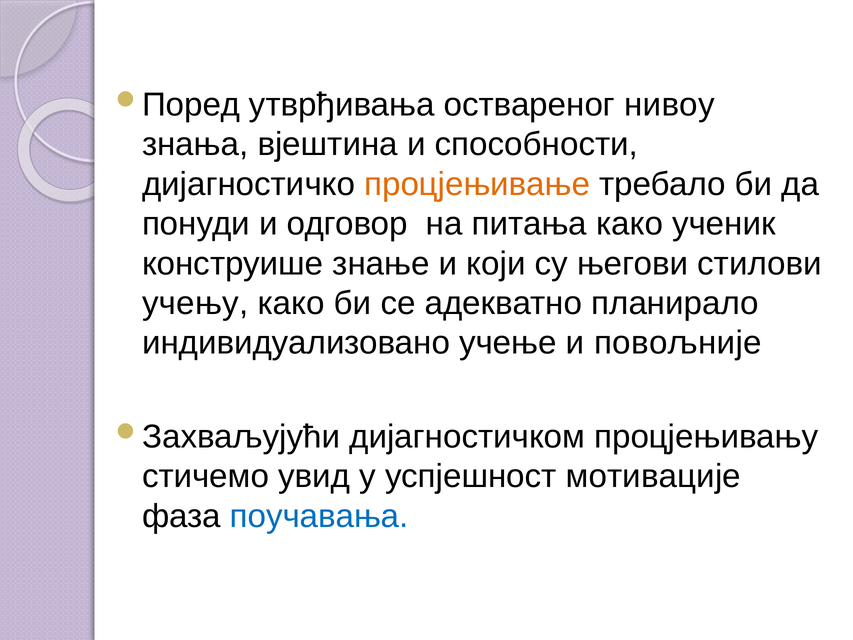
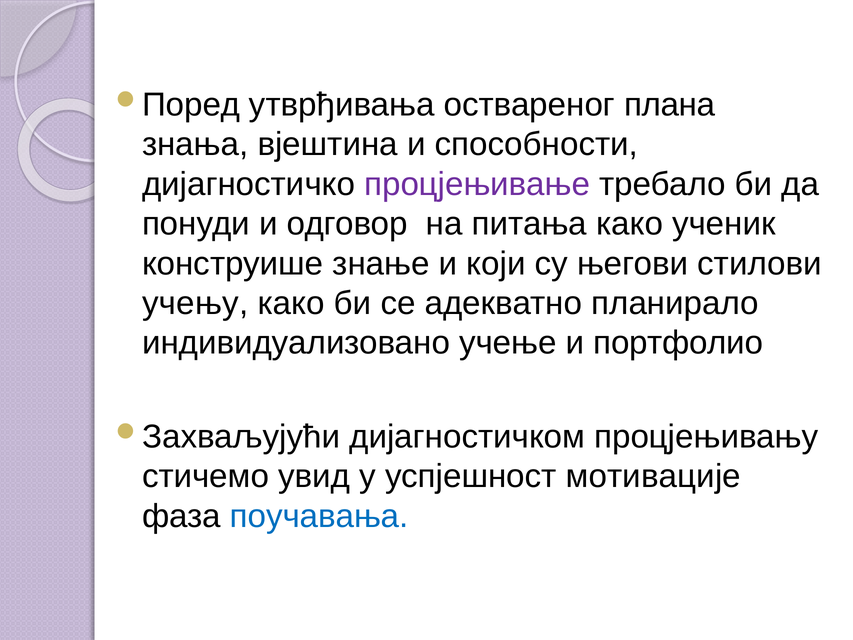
нивоу: нивоу -> плана (670, 105)
процјењивање colour: orange -> purple (477, 184)
повољније: повољније -> портфолио (678, 343)
